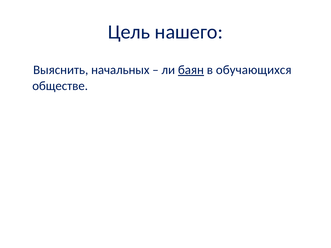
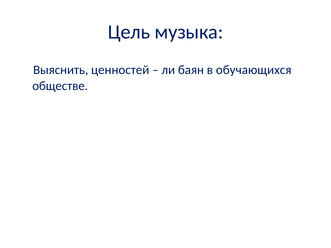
нашего: нашего -> музыка (189, 32)
начальных: начальных -> ценностей (120, 70)
баян underline: present -> none (191, 70)
